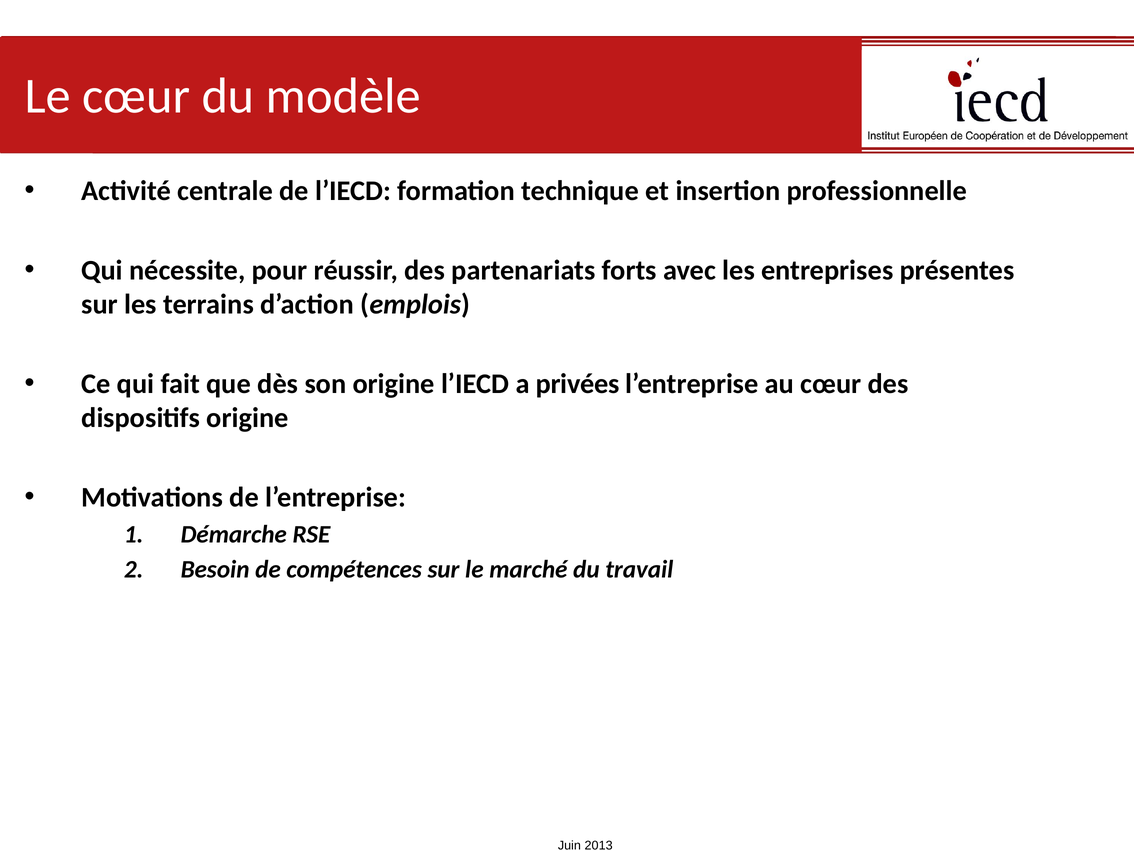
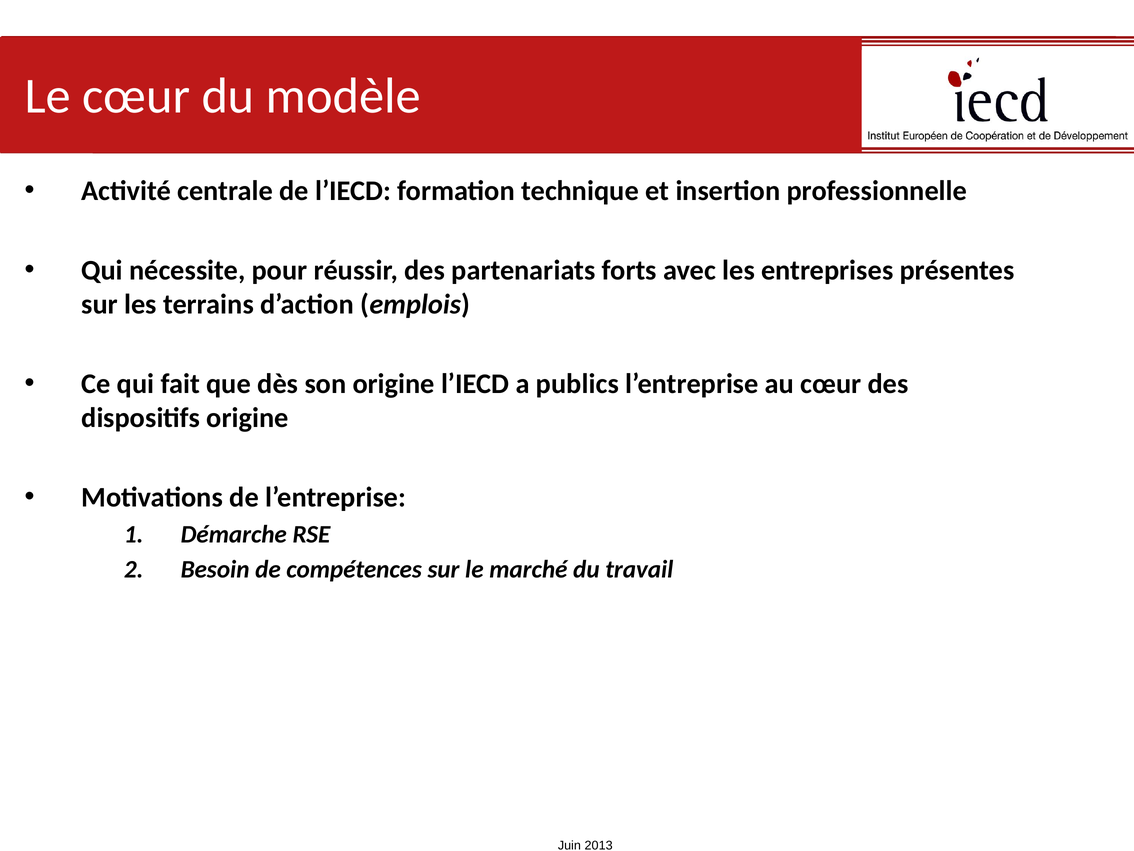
privées: privées -> publics (577, 384)
